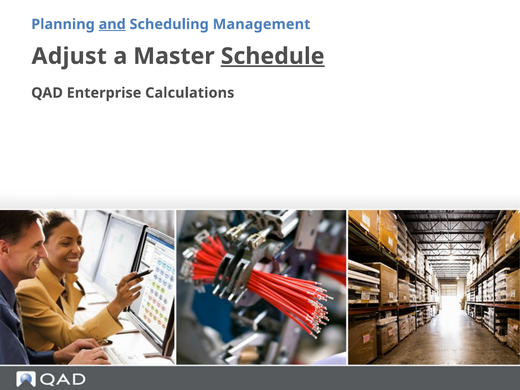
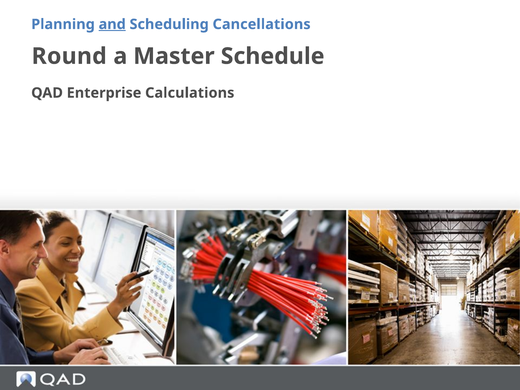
Management: Management -> Cancellations (262, 24)
Adjust: Adjust -> Round (69, 56)
Schedule underline: present -> none (273, 56)
